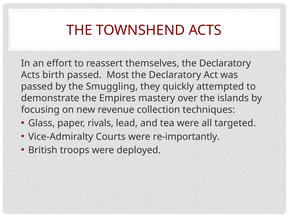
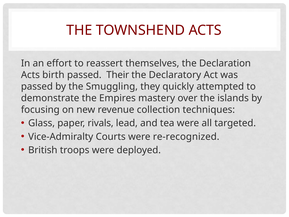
themselves the Declaratory: Declaratory -> Declaration (225, 63)
Most: Most -> Their (118, 75)
re-importantly: re-importantly -> re-recognized (186, 136)
